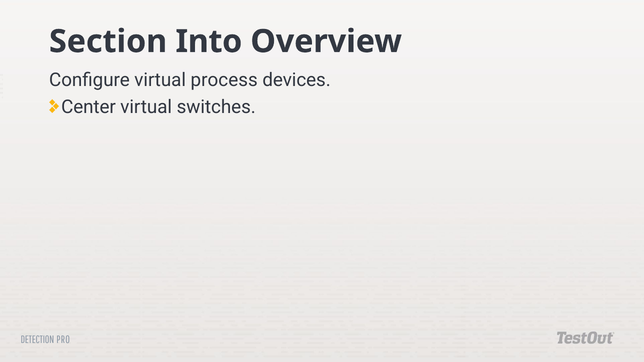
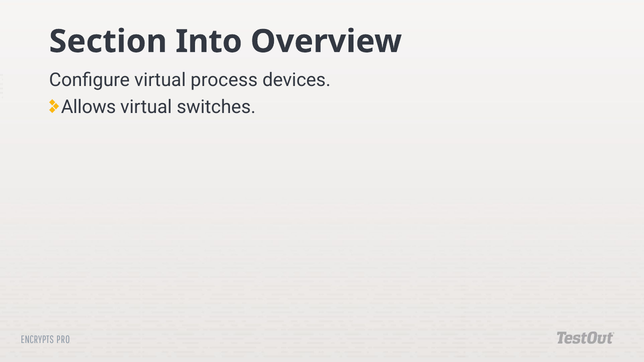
Center: Center -> Allows (89, 107)
DETECTION: DETECTION -> ENCRYPTS (37, 340)
